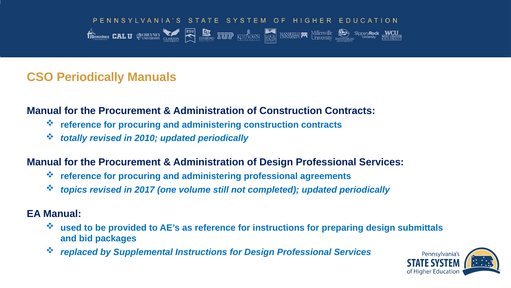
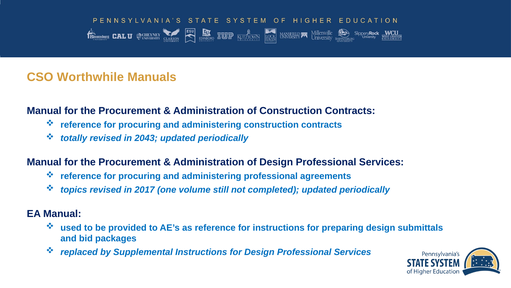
CSO Periodically: Periodically -> Worthwhile (90, 77)
2010: 2010 -> 2043 (146, 138)
